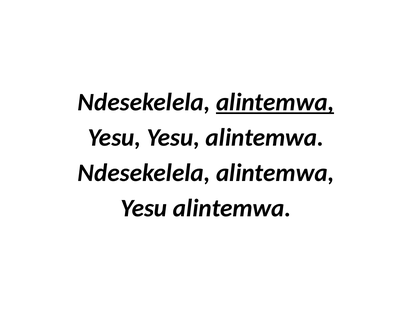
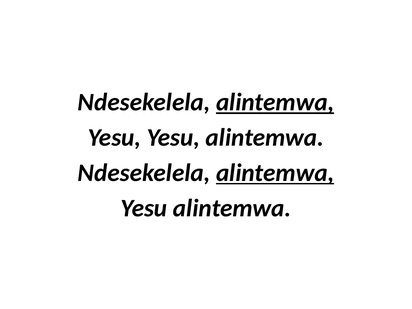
alintemwa underline: none -> present (275, 173)
